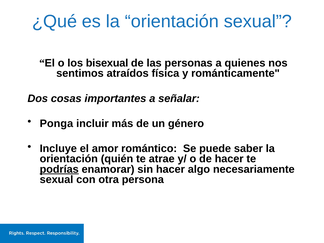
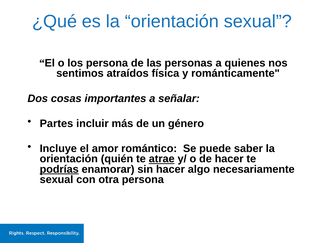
los bisexual: bisexual -> persona (107, 63)
Ponga: Ponga -> Partes (56, 123)
atrae underline: none -> present (162, 159)
